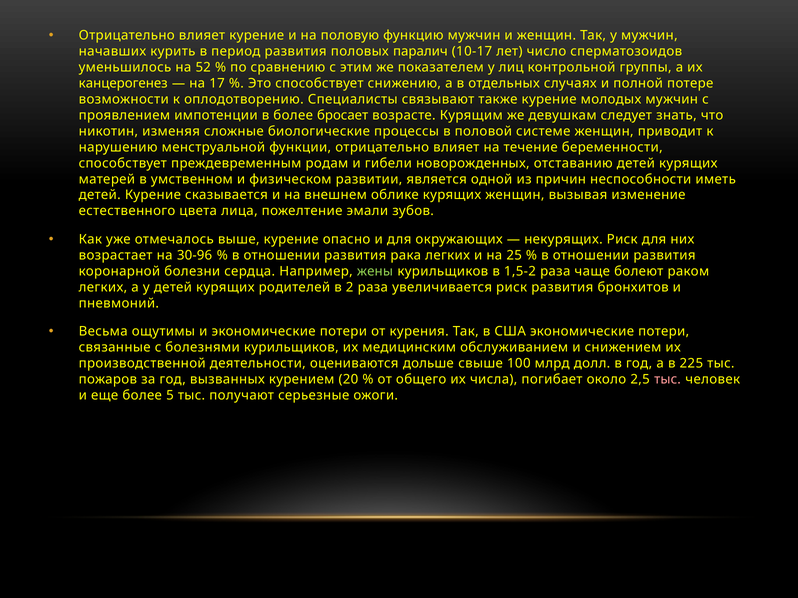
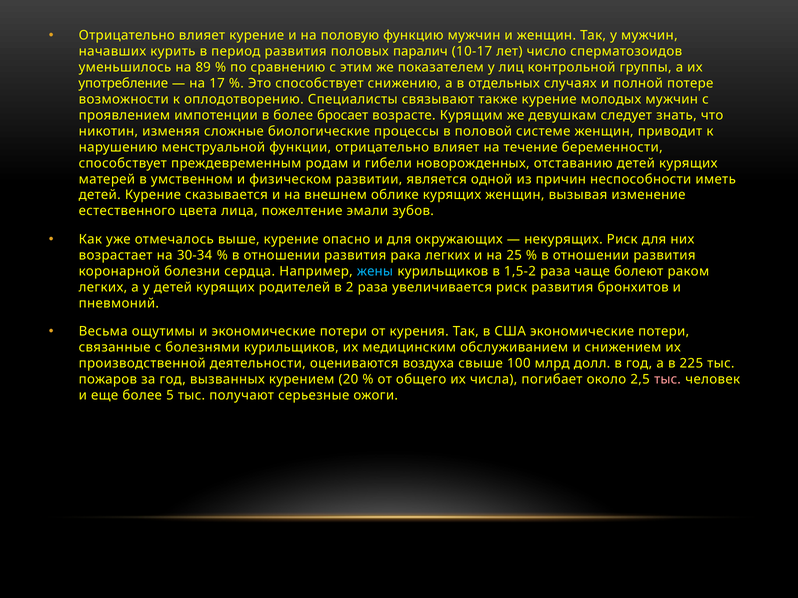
52: 52 -> 89 (203, 68)
канцерогенез: канцерогенез -> употребление (123, 84)
30-96: 30-96 -> 30-34 (195, 256)
жены colour: light green -> light blue (375, 271)
дольше: дольше -> воздуха (428, 364)
